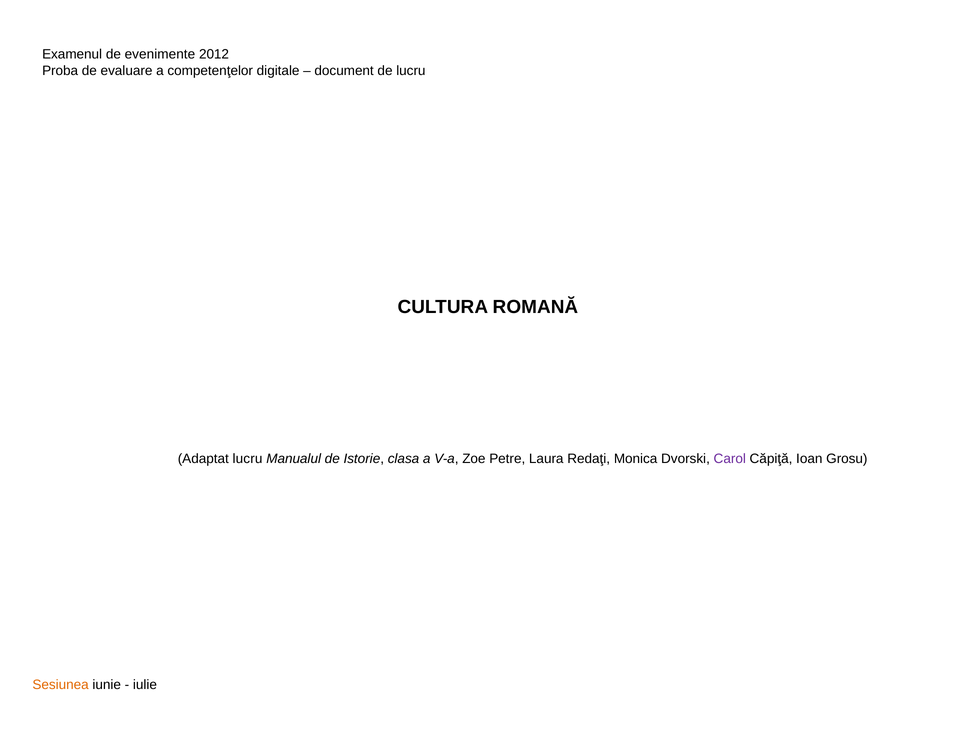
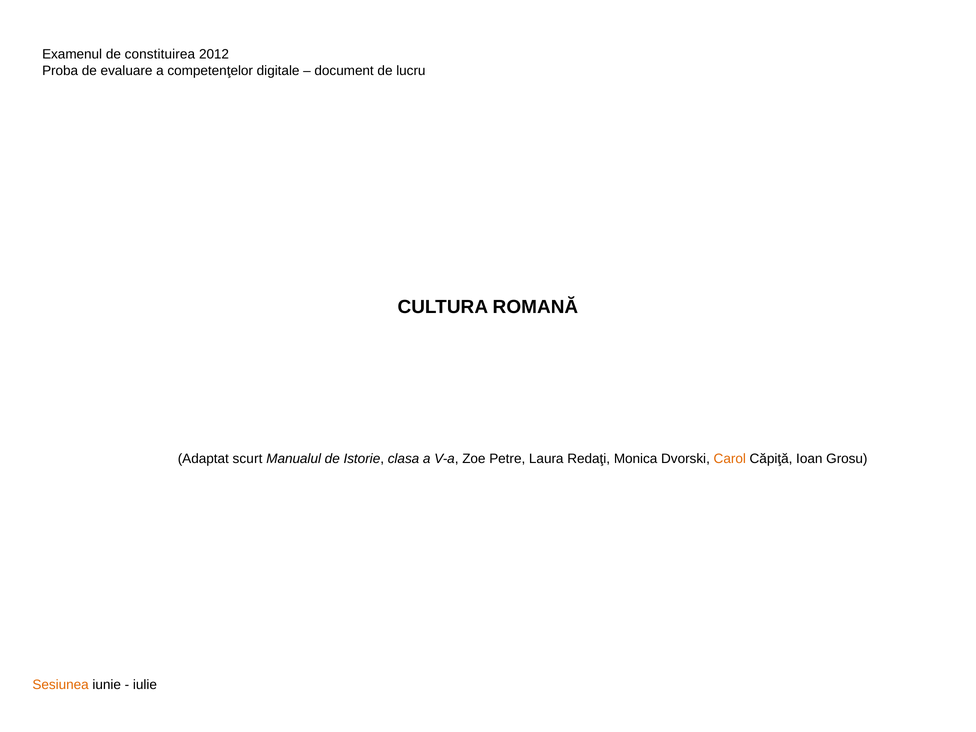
evenimente: evenimente -> constituirea (160, 55)
Adaptat lucru: lucru -> scurt (247, 459)
Carol colour: purple -> orange (730, 459)
